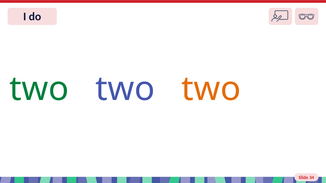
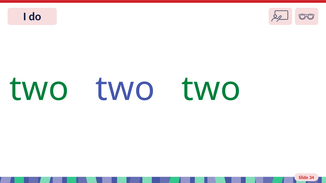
two colour: orange -> green (211, 89)
